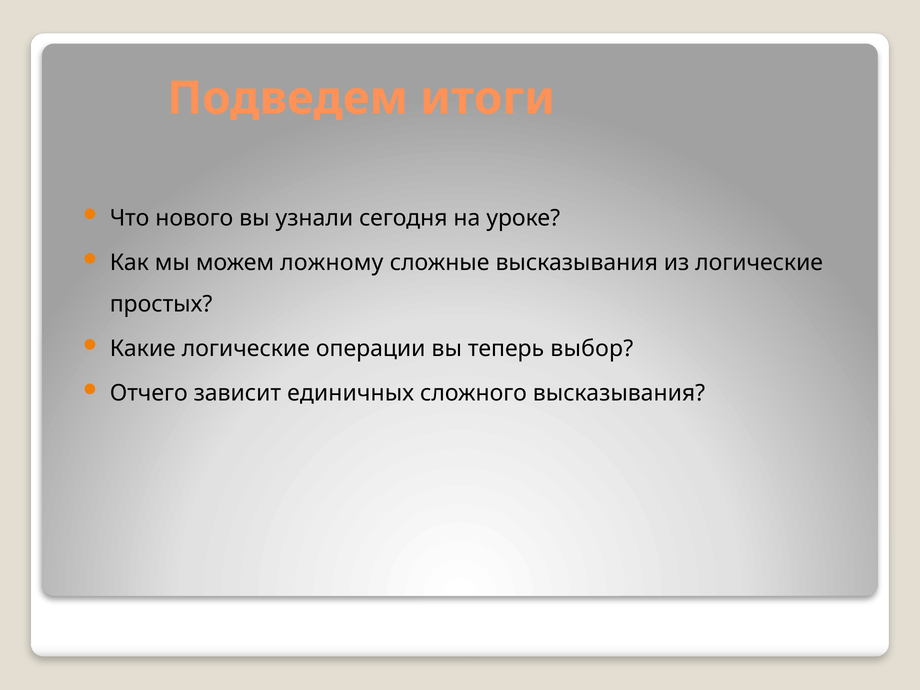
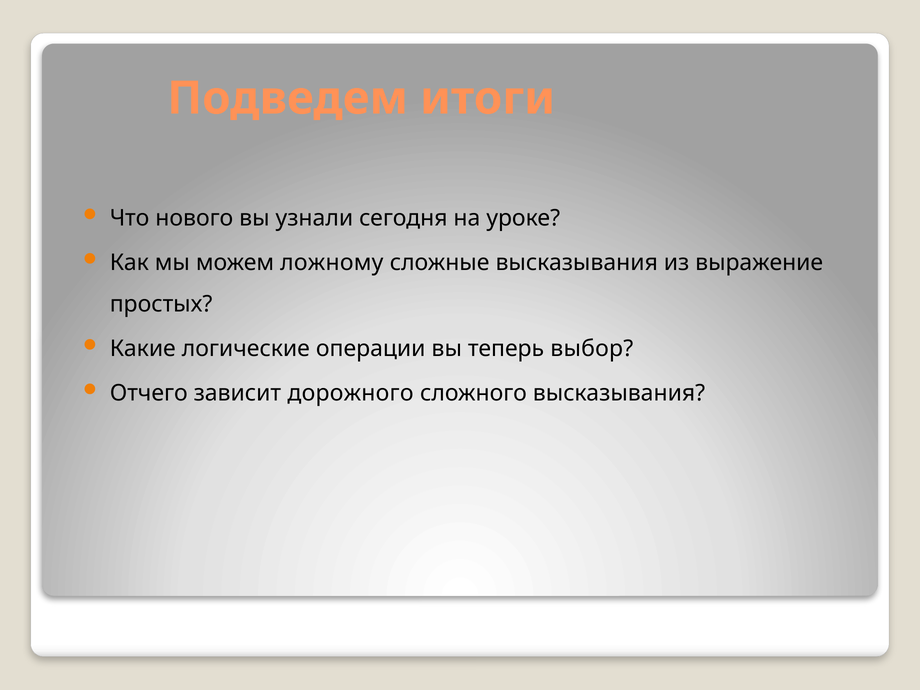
из логические: логические -> выражение (759, 263)
единичных: единичных -> дорожного (351, 393)
